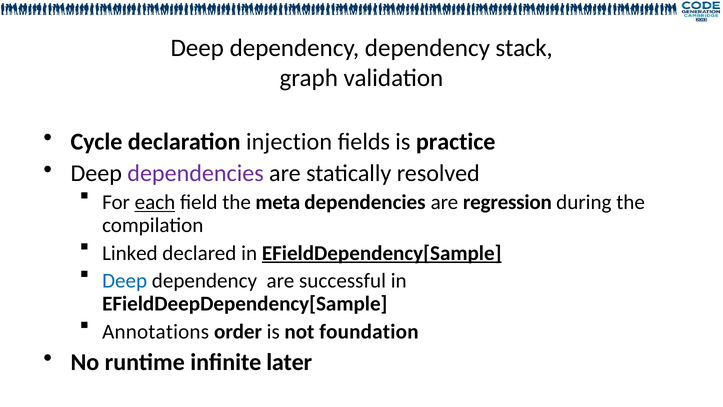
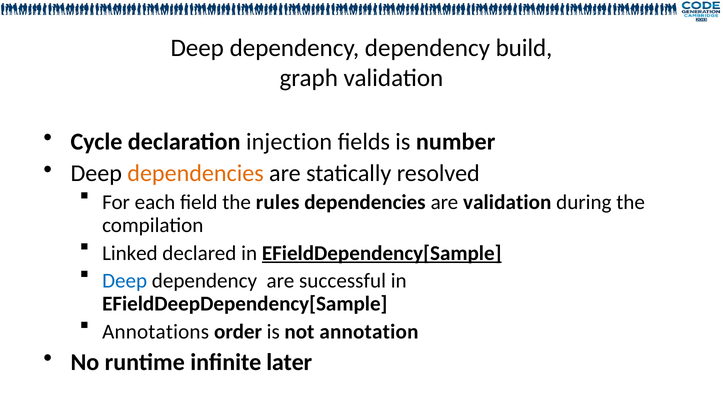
stack: stack -> build (524, 48)
practice: practice -> number (456, 141)
dependencies colour: purple -> orange (196, 173)
each underline: present -> none (155, 202)
meta: meta -> rules (278, 202)
are regression: regression -> validation (507, 202)
foundation: foundation -> annotation (369, 331)
